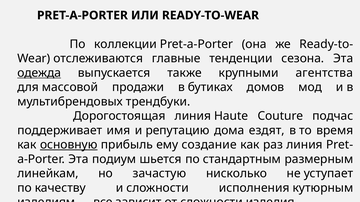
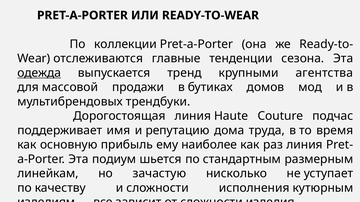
также: также -> тренд (185, 73)
ездят: ездят -> труда (267, 131)
основную underline: present -> none (69, 145)
создание: создание -> наиболее (209, 145)
